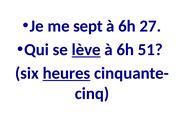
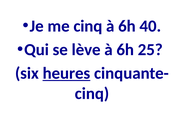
me sept: sept -> cinq (88, 26)
27: 27 -> 40 (150, 26)
lève underline: present -> none (86, 50)
51: 51 -> 25 (150, 50)
